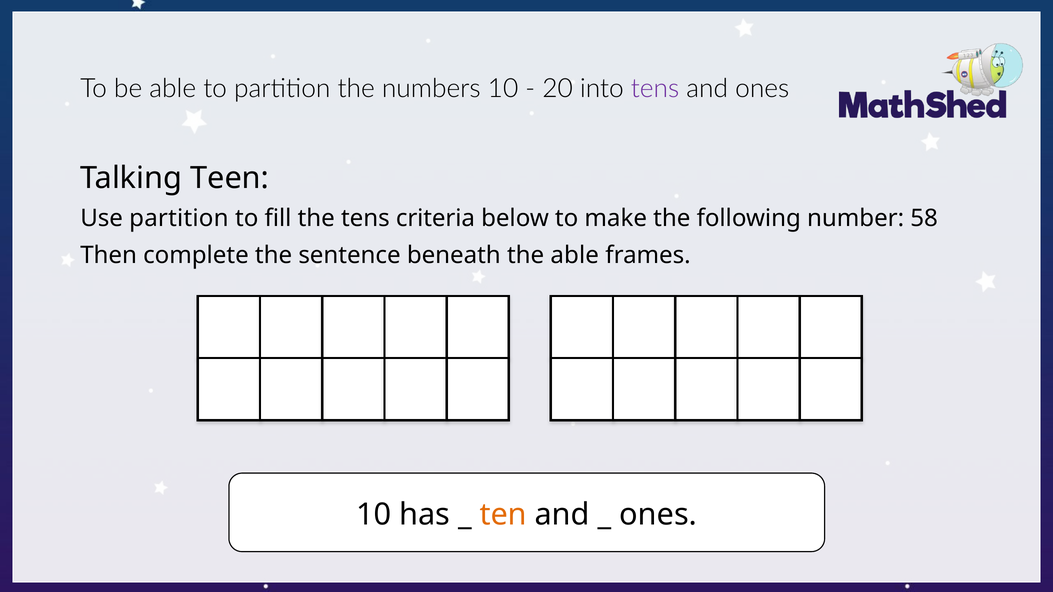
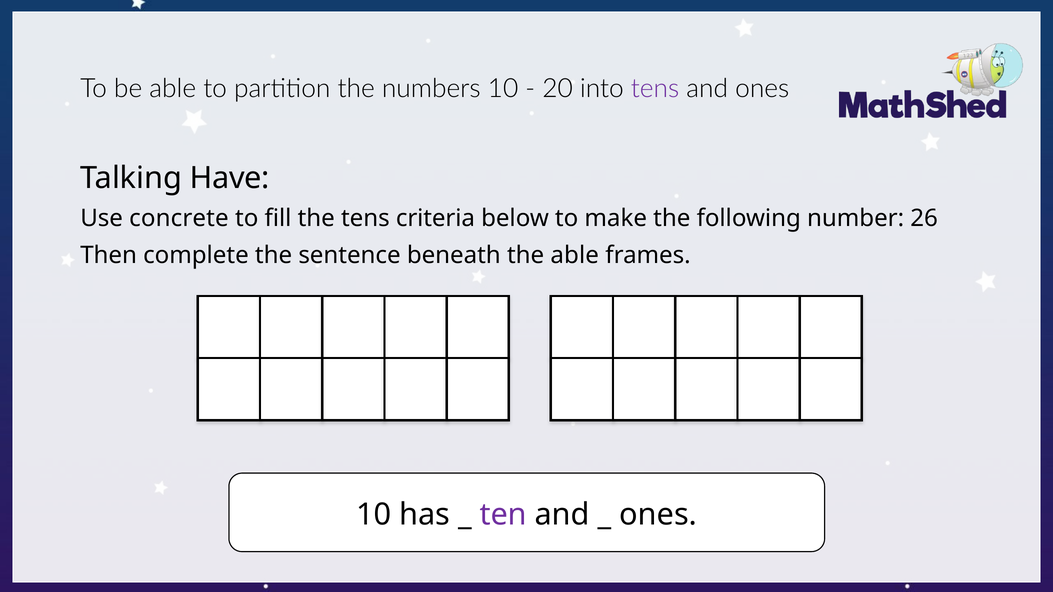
Teen: Teen -> Have (230, 178)
Use partition: partition -> concrete (179, 219)
58: 58 -> 26 (924, 219)
ten colour: orange -> purple (503, 515)
